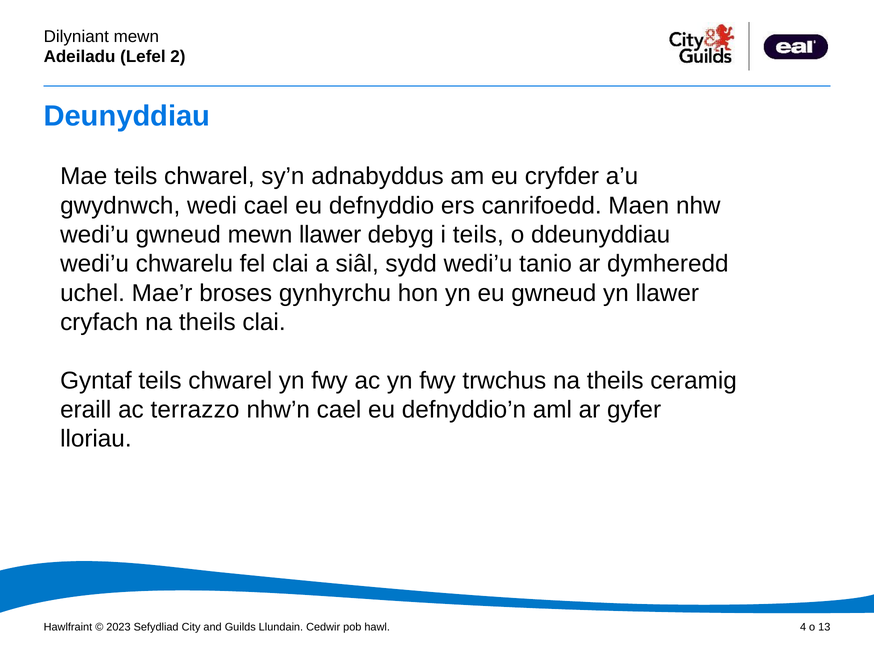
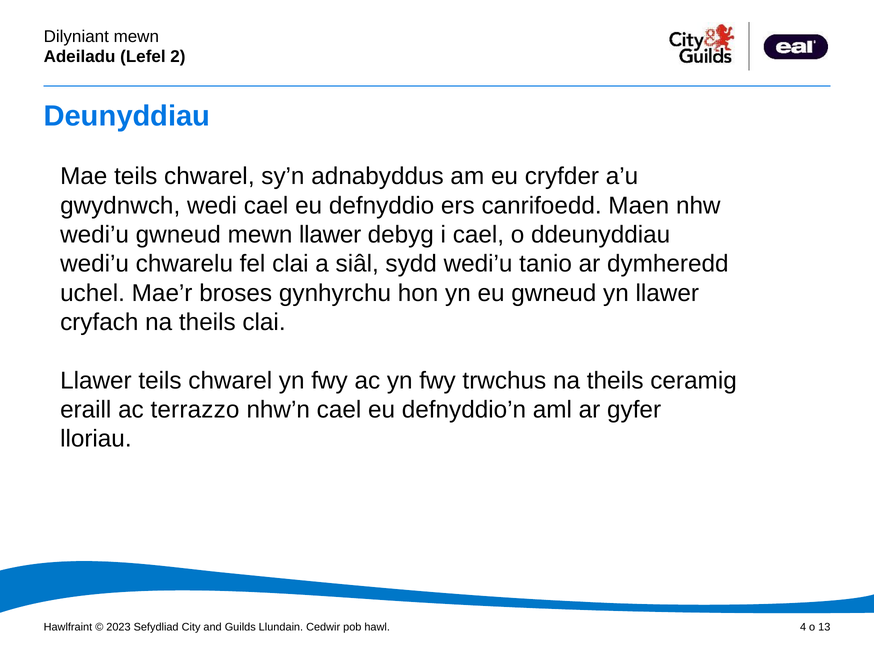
i teils: teils -> cael (478, 235)
Gyntaf: Gyntaf -> Llawer (96, 380)
